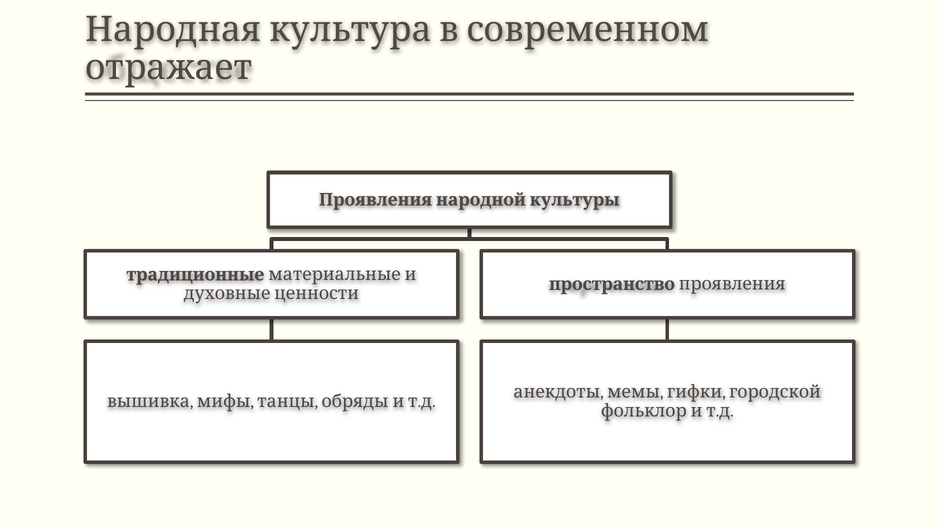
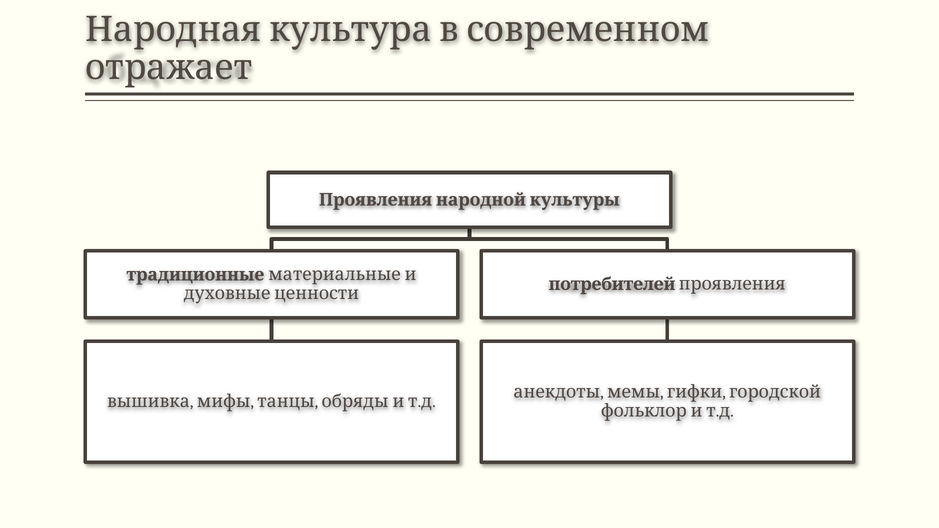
пространство: пространство -> потребителей (612, 284)
